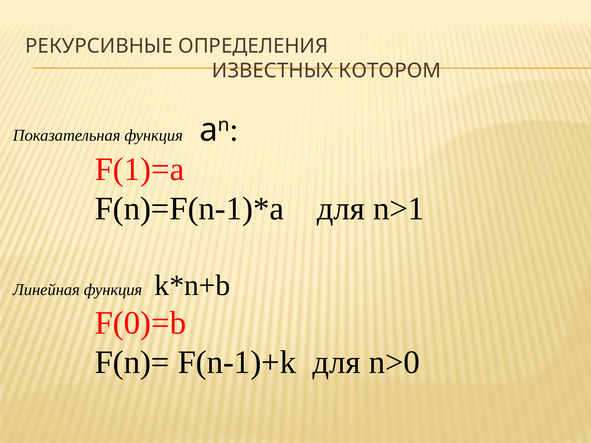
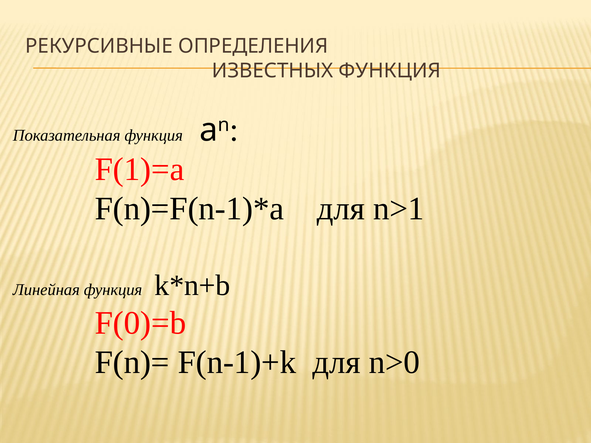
ИЗВЕСТНЫХ КОТОРОМ: КОТОРОМ -> ФУНКЦИЯ (390, 71)
